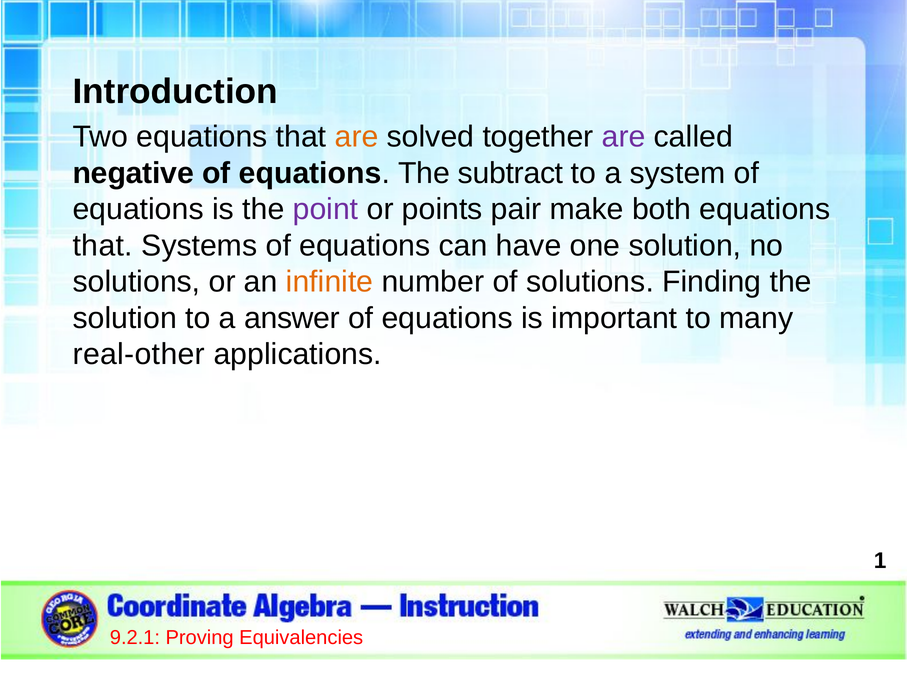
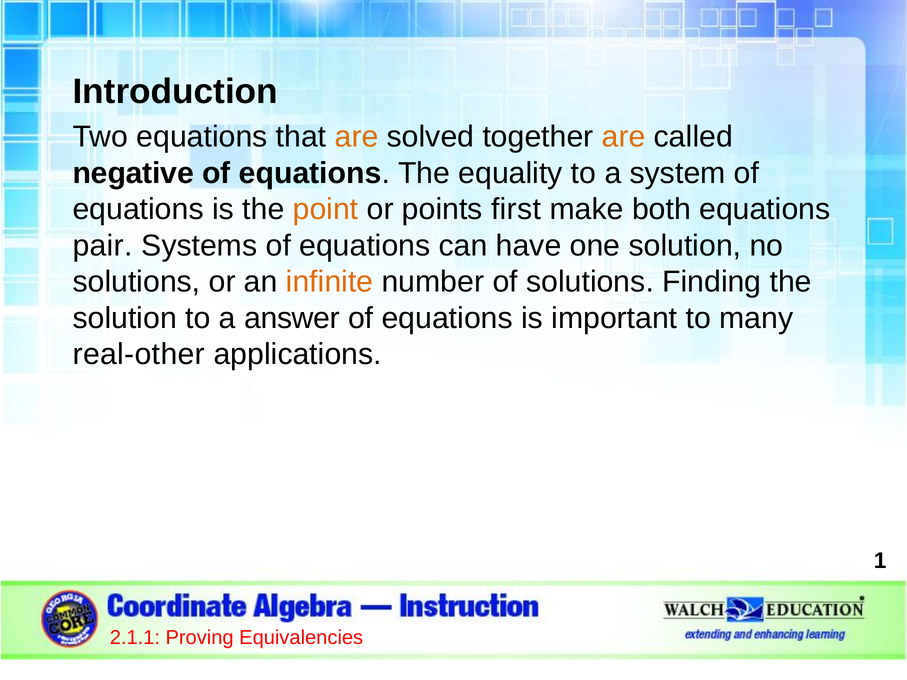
are colour: purple -> orange (624, 137)
subtract: subtract -> equality (511, 173)
point colour: purple -> orange (326, 209)
pair: pair -> first (516, 209)
that: that -> pair (103, 246)
9.2.1: 9.2.1 -> 2.1.1 (135, 638)
